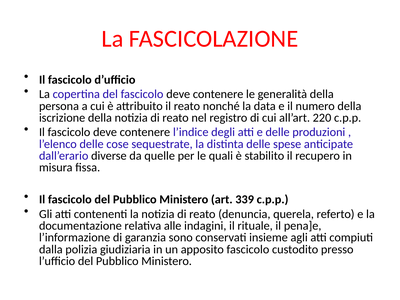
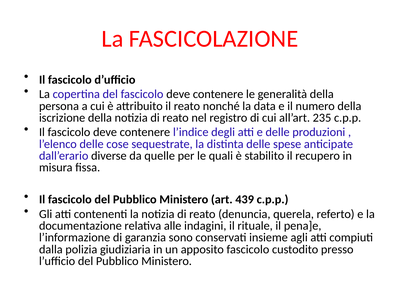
220: 220 -> 235 (322, 118)
339: 339 -> 439 (245, 200)
